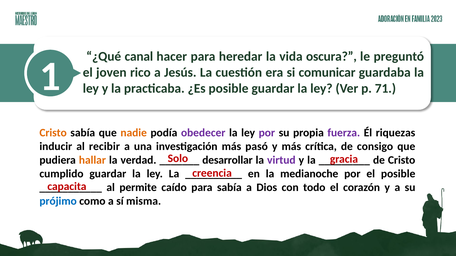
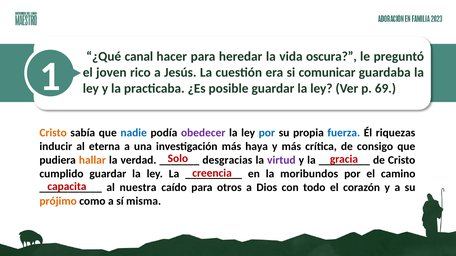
71: 71 -> 69 (385, 89)
nadie colour: orange -> blue (134, 133)
por colour: purple -> blue (267, 133)
fuerza colour: purple -> blue (344, 133)
recibir: recibir -> eterna (105, 147)
pasó: pasó -> haya (257, 147)
desarrollar: desarrollar -> desgracias (227, 160)
medianoche: medianoche -> moribundos (309, 174)
el posible: posible -> camino (398, 174)
permite: permite -> nuestra (138, 188)
para sabía: sabía -> otros (229, 188)
prójimo colour: blue -> orange (58, 201)
